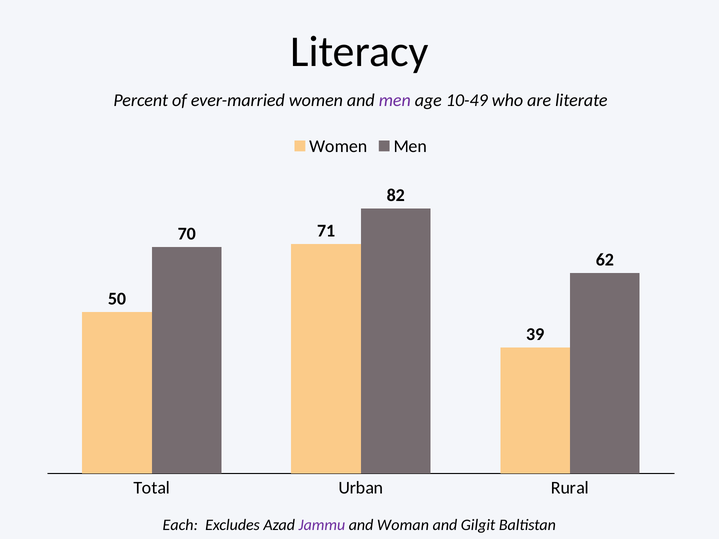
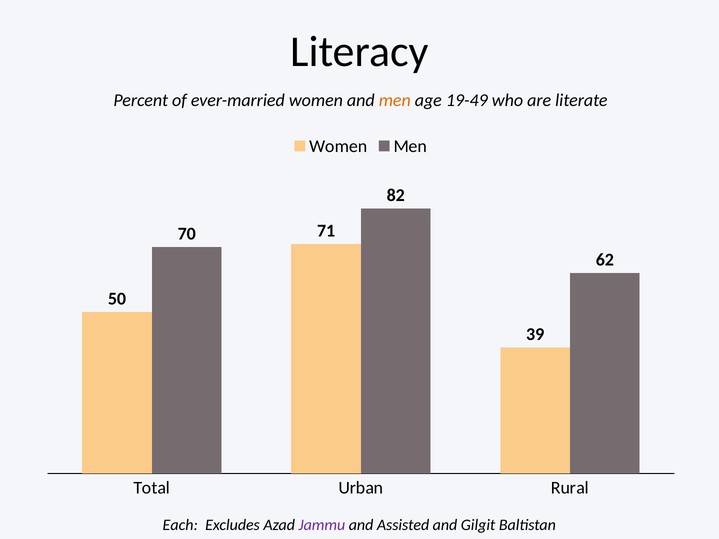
men colour: purple -> orange (395, 100)
10-49: 10-49 -> 19-49 (467, 100)
Woman: Woman -> Assisted (403, 525)
